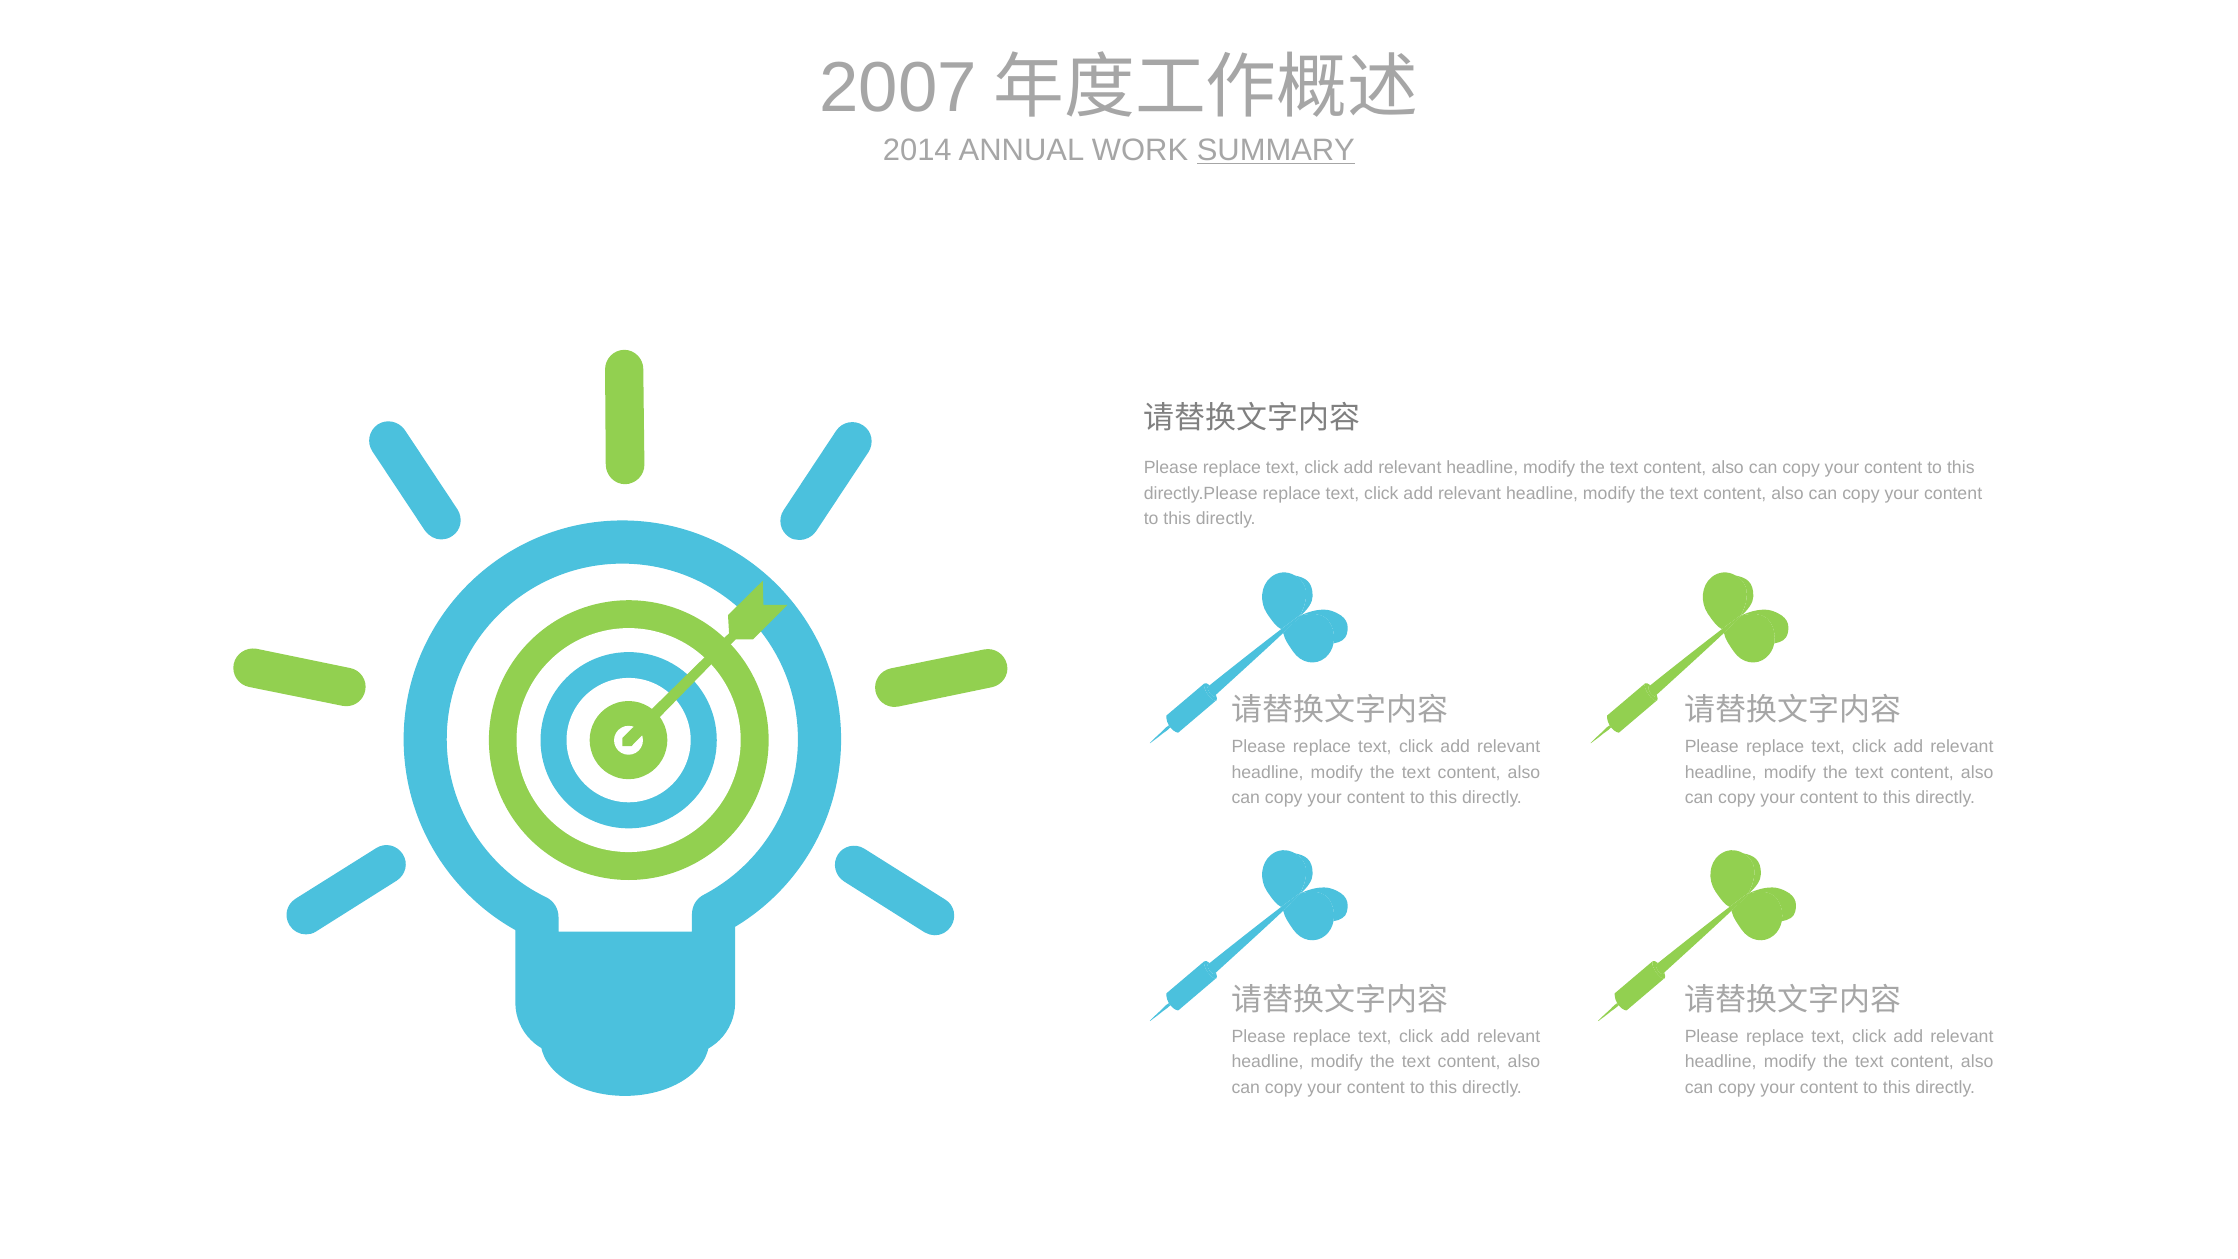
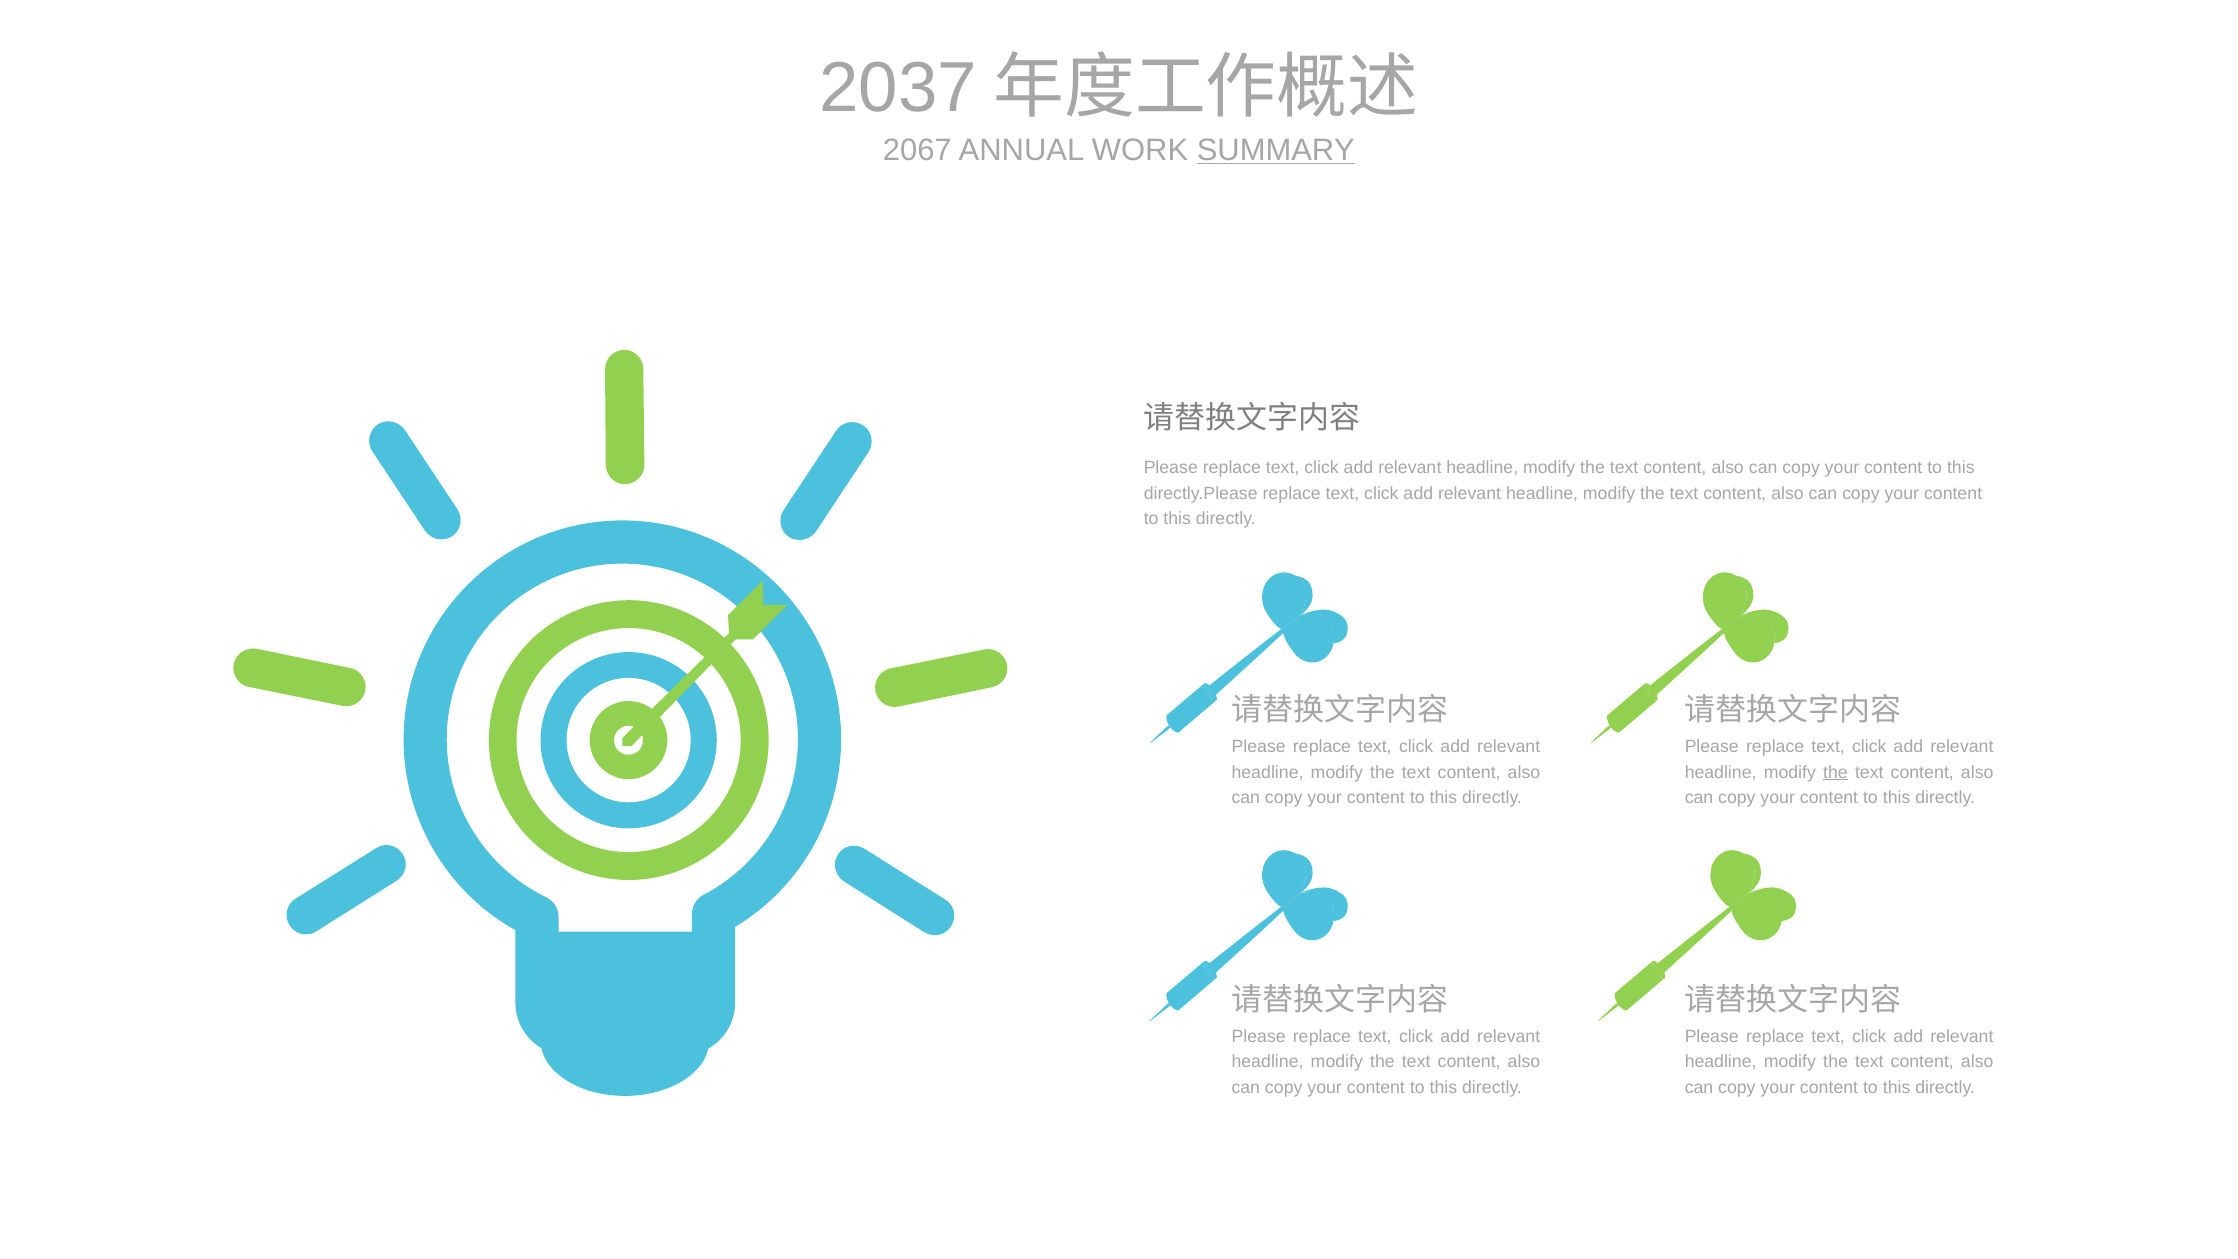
2007: 2007 -> 2037 (898, 88)
2014: 2014 -> 2067 (917, 150)
the underline: none -> present (1836, 772)
